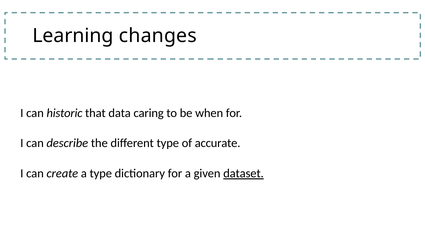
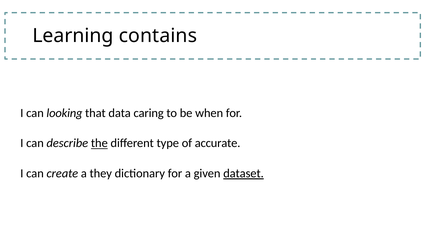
changes: changes -> contains (158, 36)
historic: historic -> looking (65, 113)
the underline: none -> present (99, 143)
a type: type -> they (101, 174)
